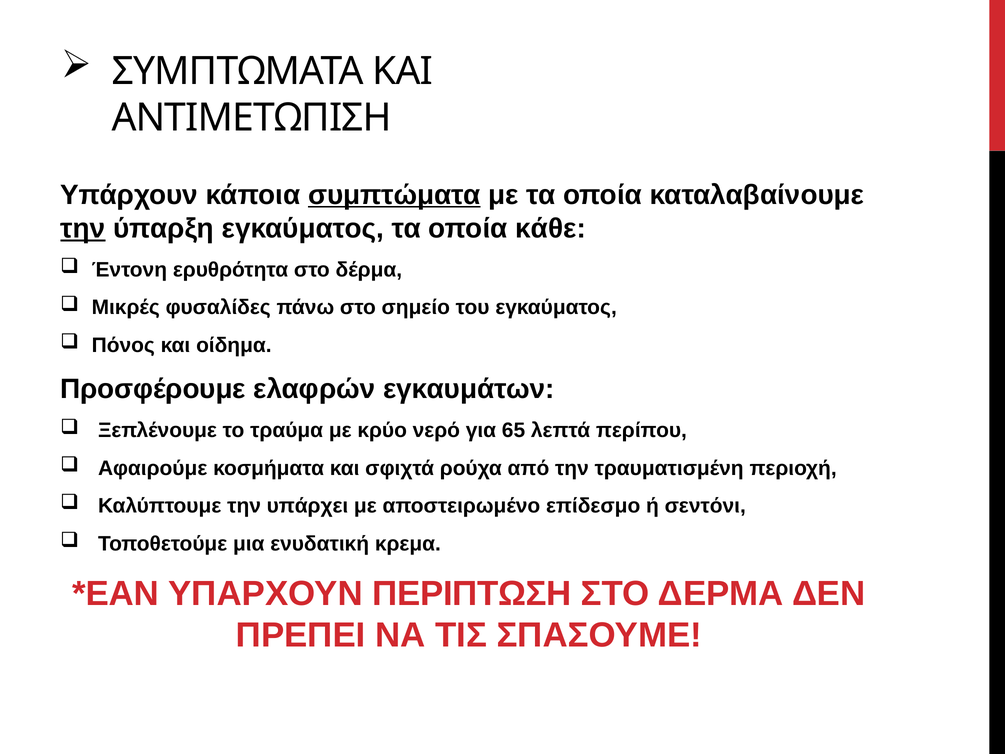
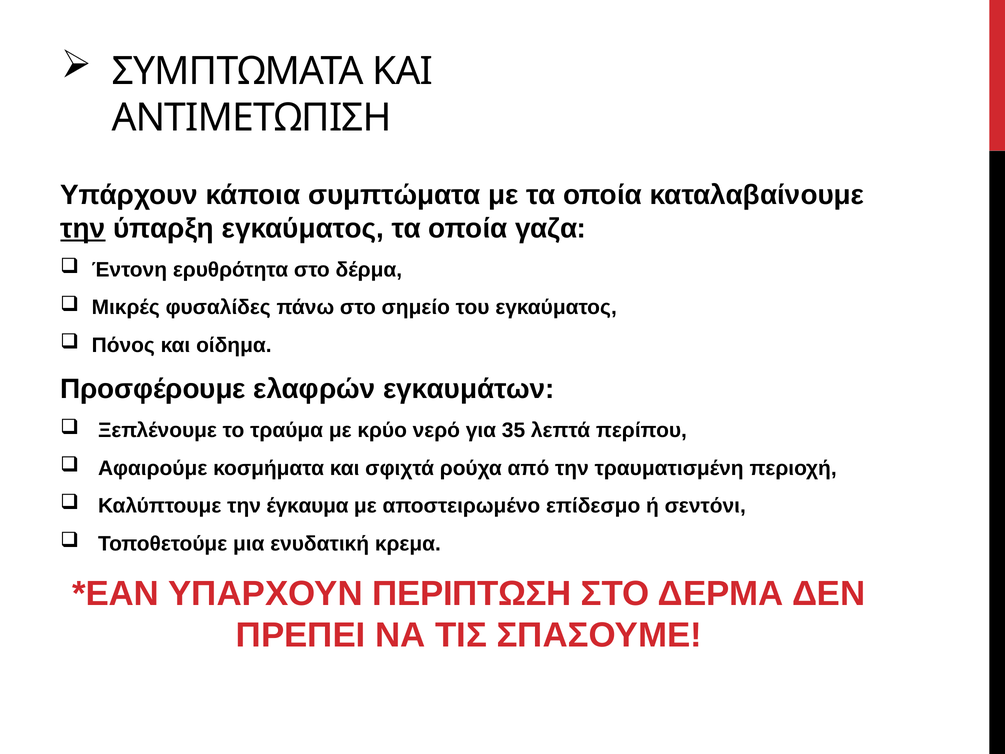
συμπτώματα underline: present -> none (394, 195)
κάθε: κάθε -> γαζα (551, 228)
65: 65 -> 35 (514, 430)
υπάρχει: υπάρχει -> έγκαυμα (308, 506)
